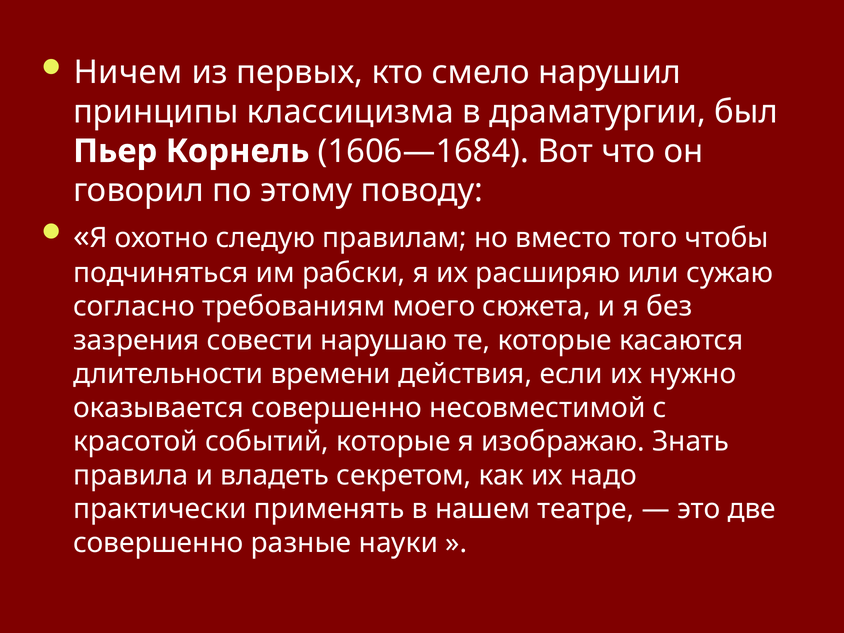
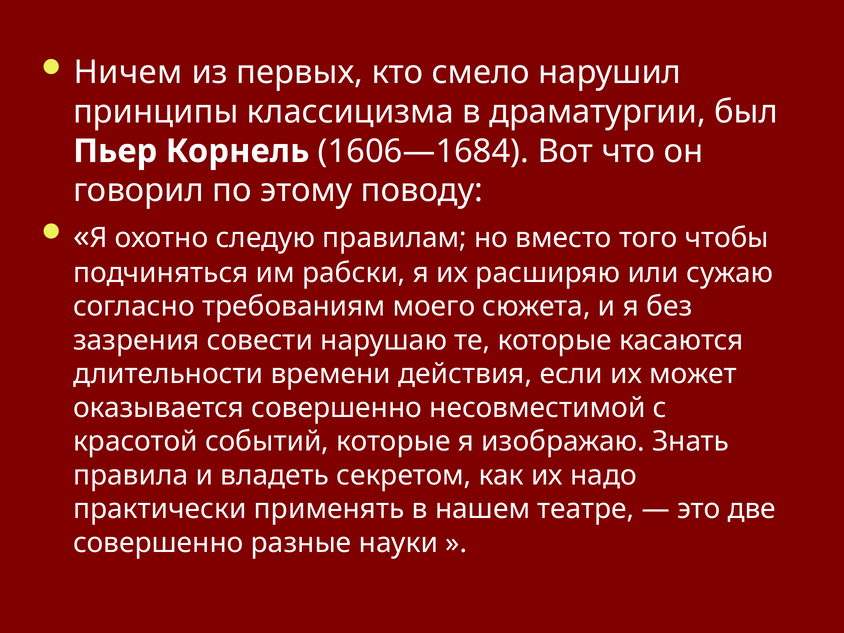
нужно: нужно -> может (693, 374)
